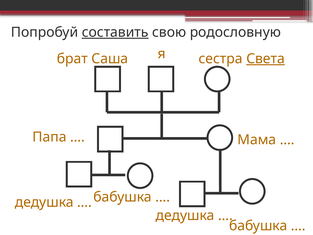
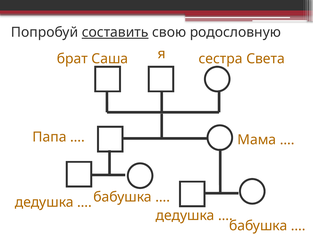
Света underline: present -> none (266, 59)
